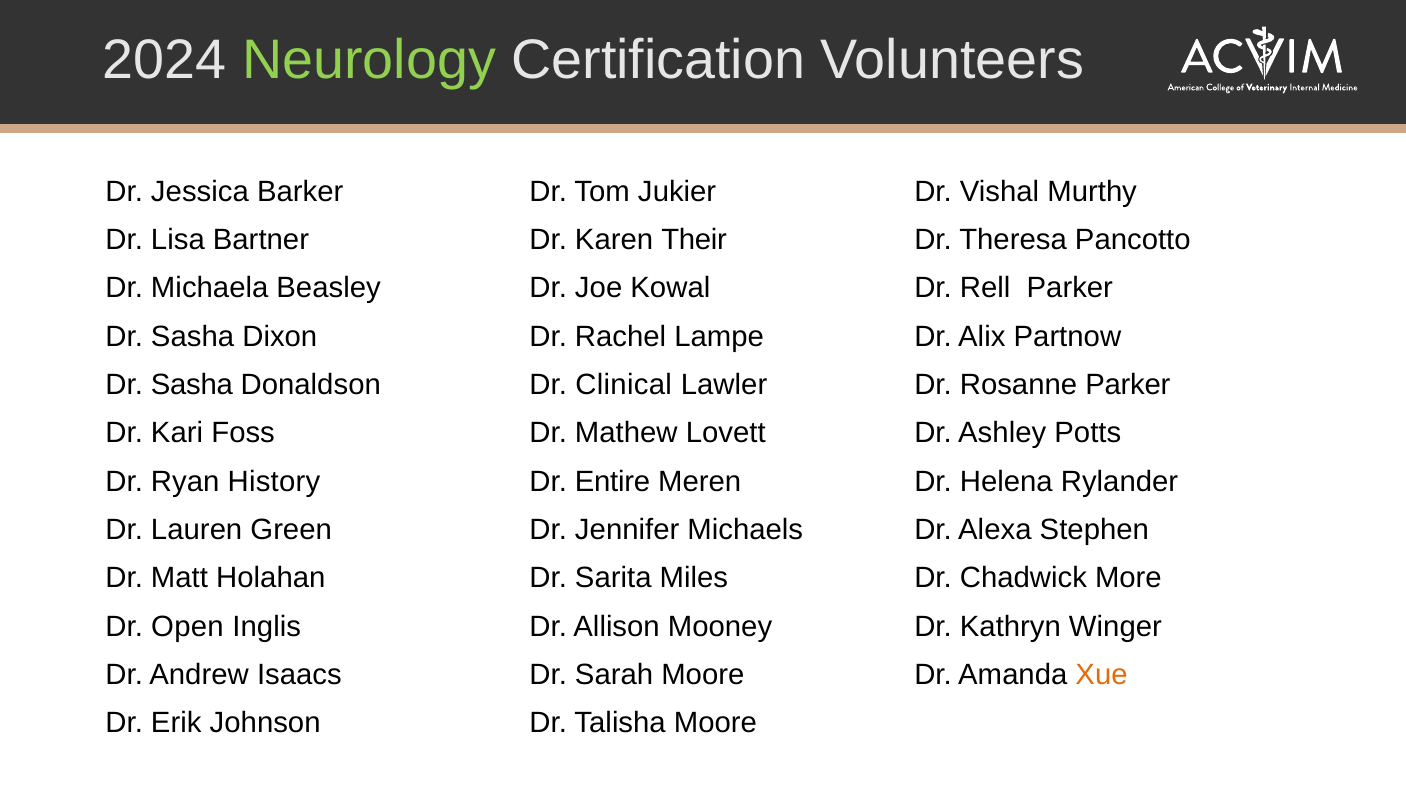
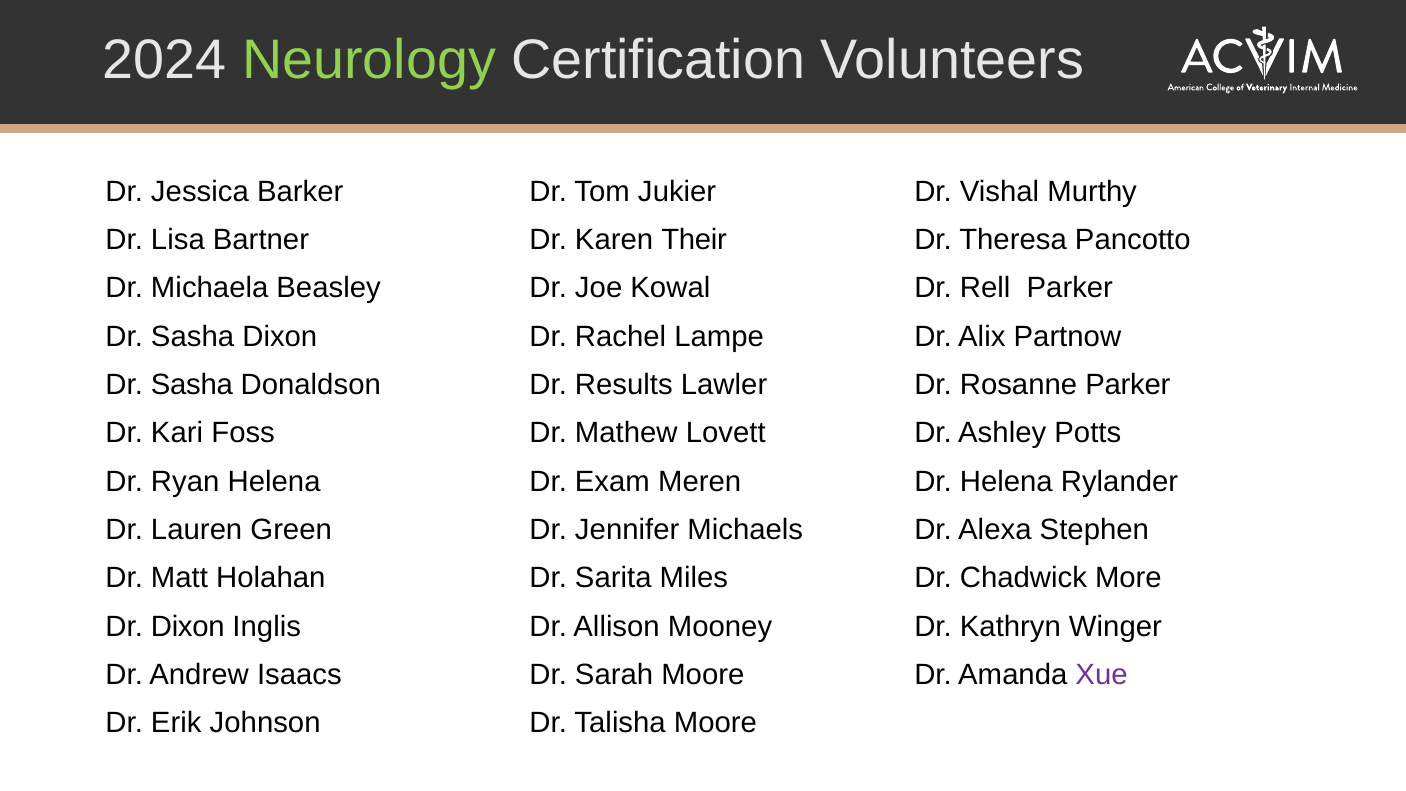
Clinical: Clinical -> Results (624, 385)
Ryan History: History -> Helena (274, 481)
Entire: Entire -> Exam (612, 481)
Dr Open: Open -> Dixon (188, 626)
Xue colour: orange -> purple (1102, 675)
